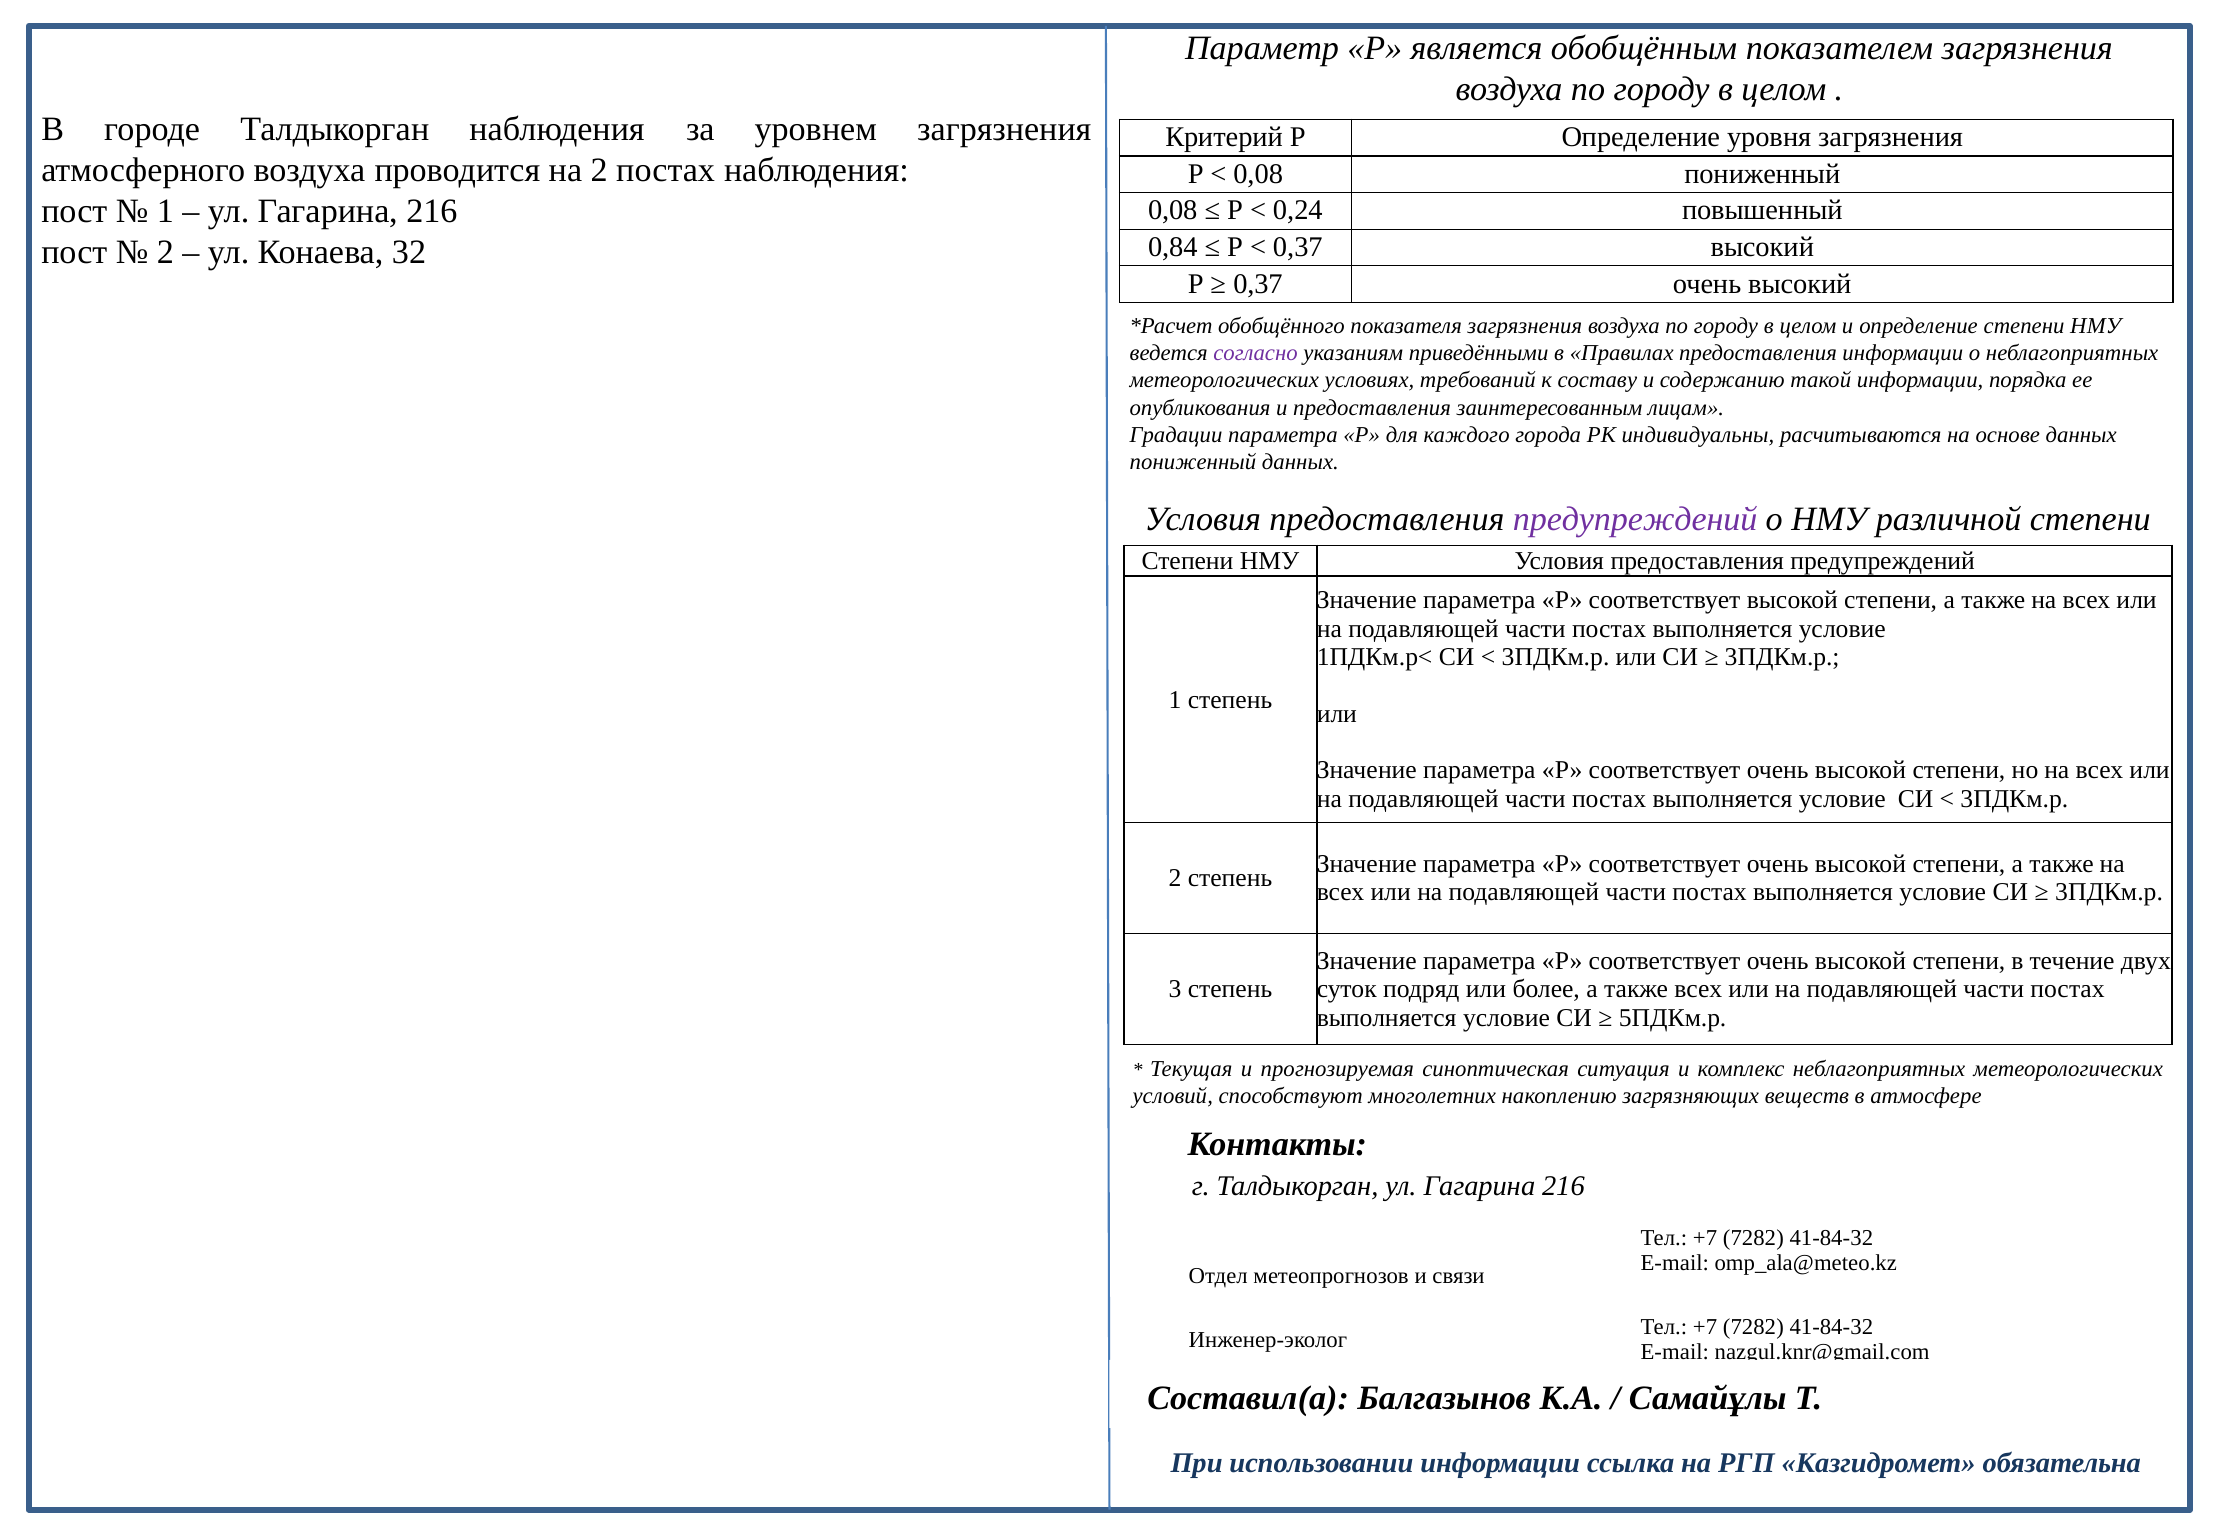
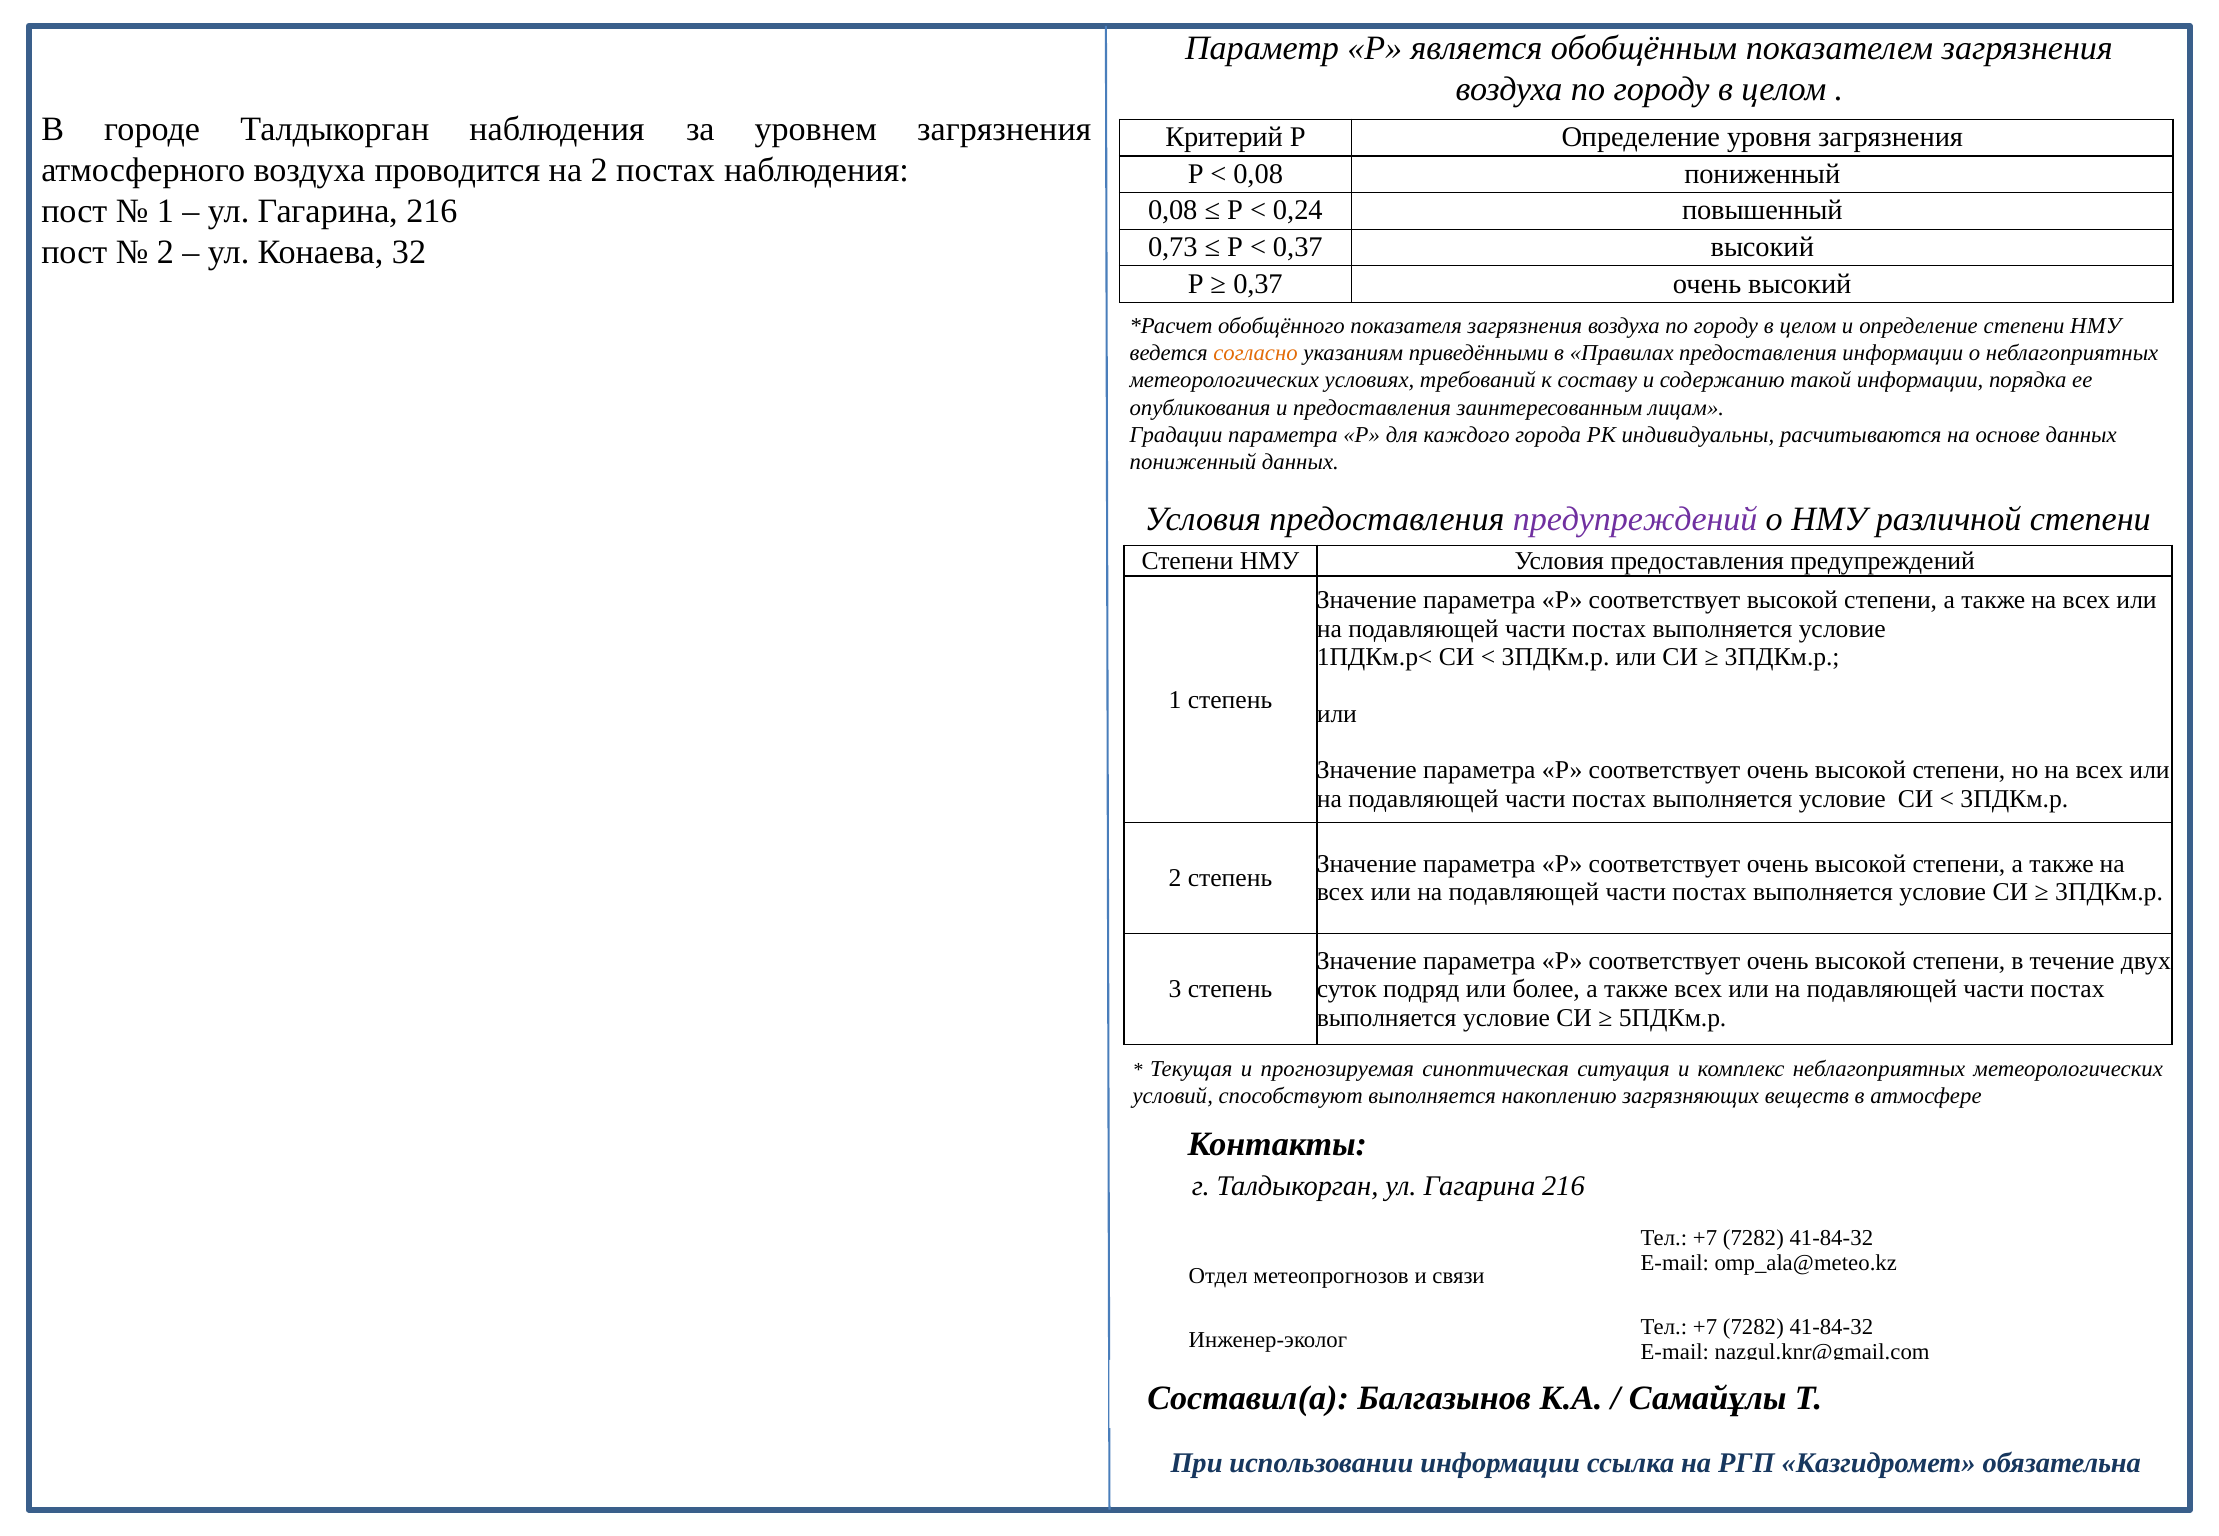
0,84: 0,84 -> 0,73 (1173, 247)
согласно colour: purple -> orange (1256, 353)
способствуют многолетних: многолетних -> выполняется (1432, 1096)
